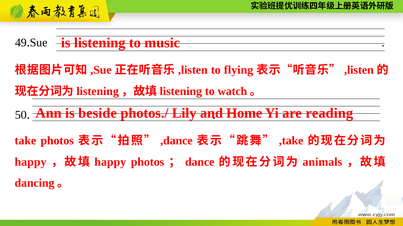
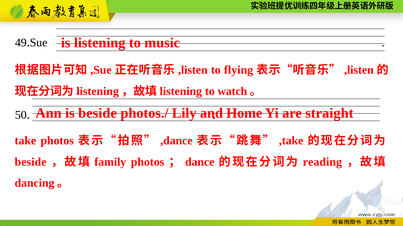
reading: reading -> straight (329, 114)
happy: happy -> beside (31, 162)
happy: happy -> family (110, 162)
animals: animals -> reading (322, 162)
